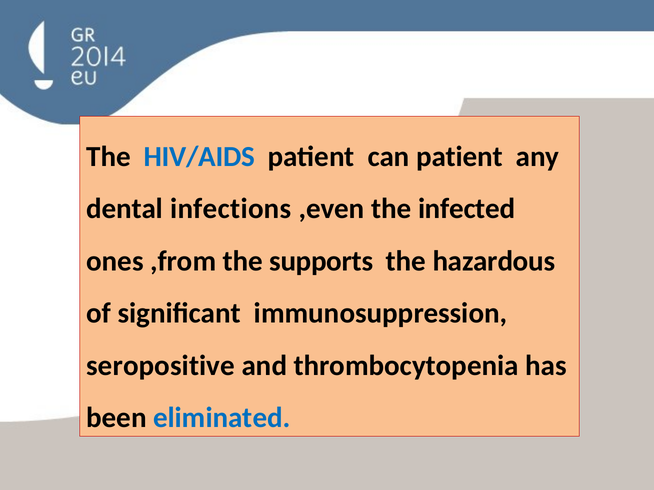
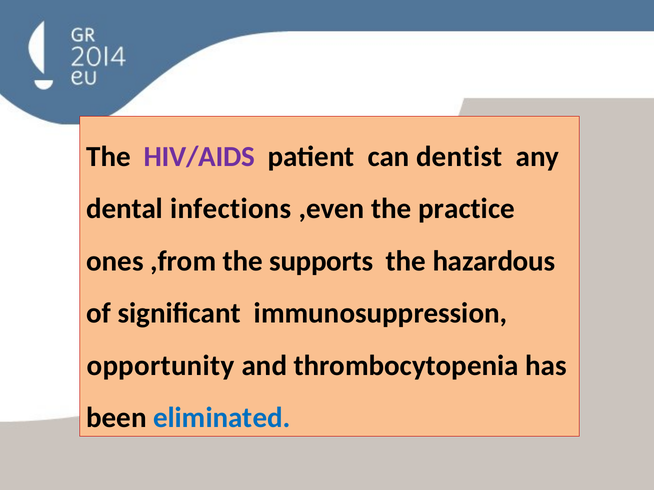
HIV/AIDS colour: blue -> purple (199, 157)
can patient: patient -> dentist (459, 157)
infected: infected -> practice (466, 209)
seropositive: seropositive -> opportunity (160, 366)
